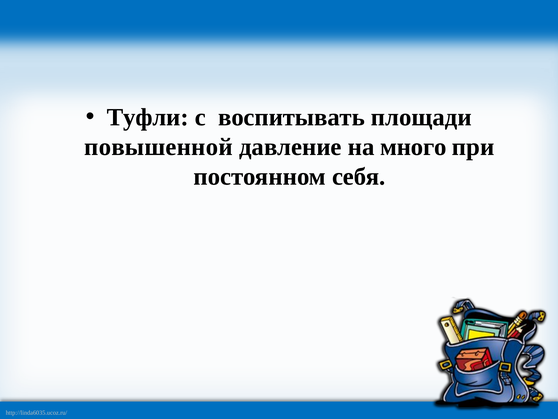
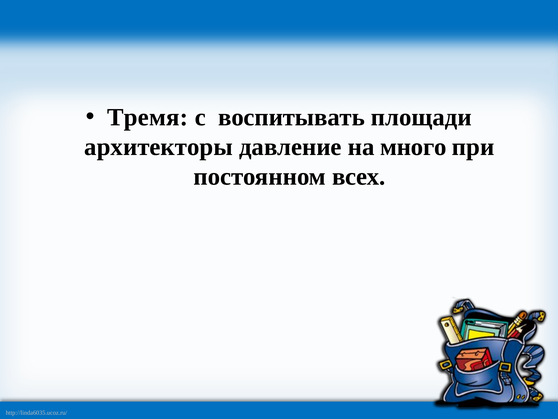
Туфли: Туфли -> Тремя (148, 117)
повышенной: повышенной -> архитекторы (159, 147)
себя: себя -> всех (359, 177)
